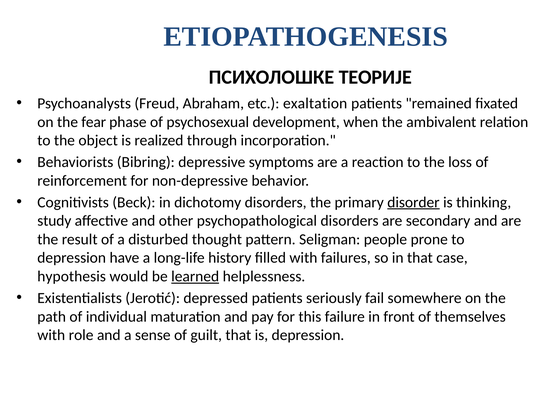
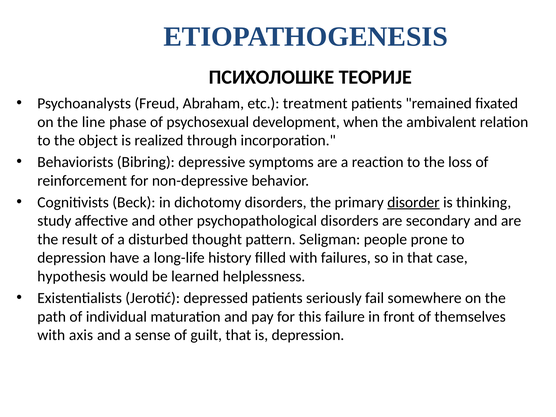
exaltation: exaltation -> treatment (315, 103)
fear: fear -> line (94, 122)
learned underline: present -> none (195, 276)
role: role -> axis (81, 335)
